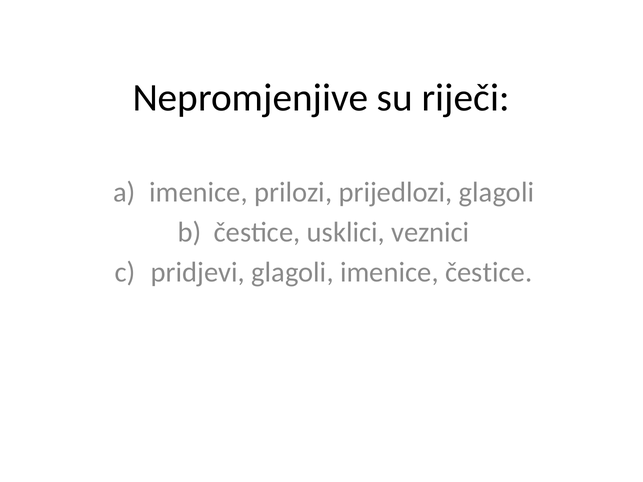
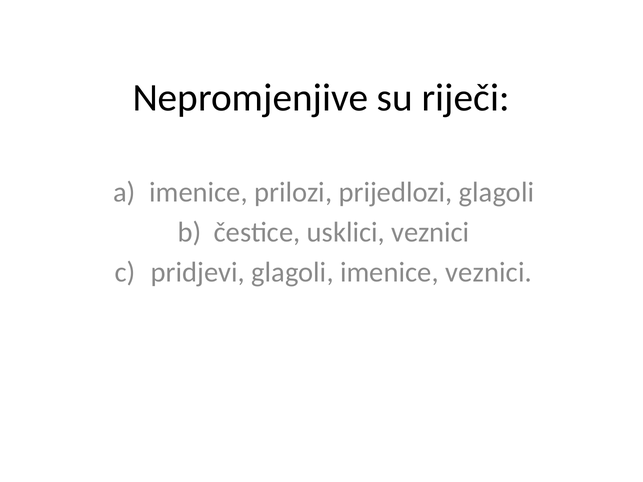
imenice čestice: čestice -> veznici (489, 273)
